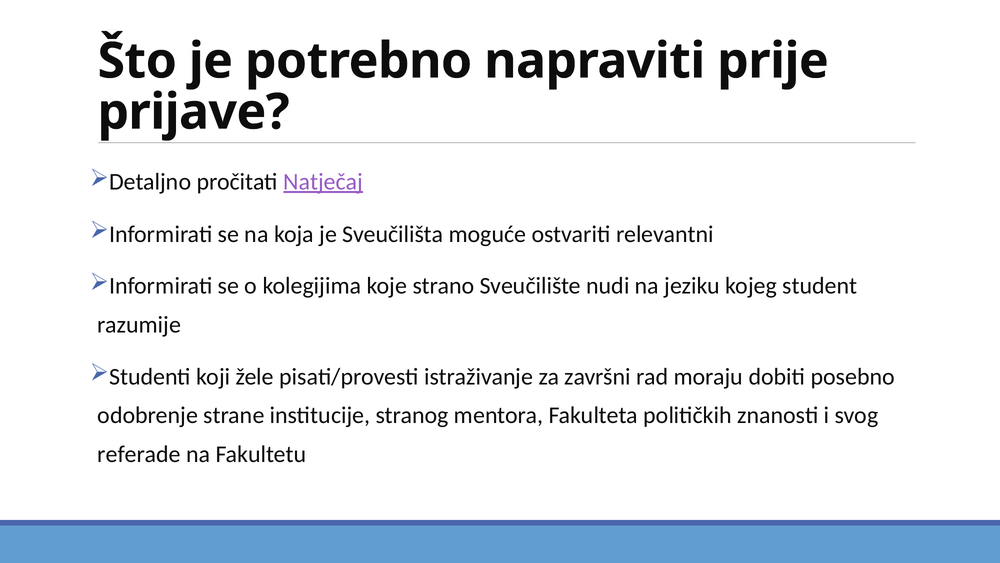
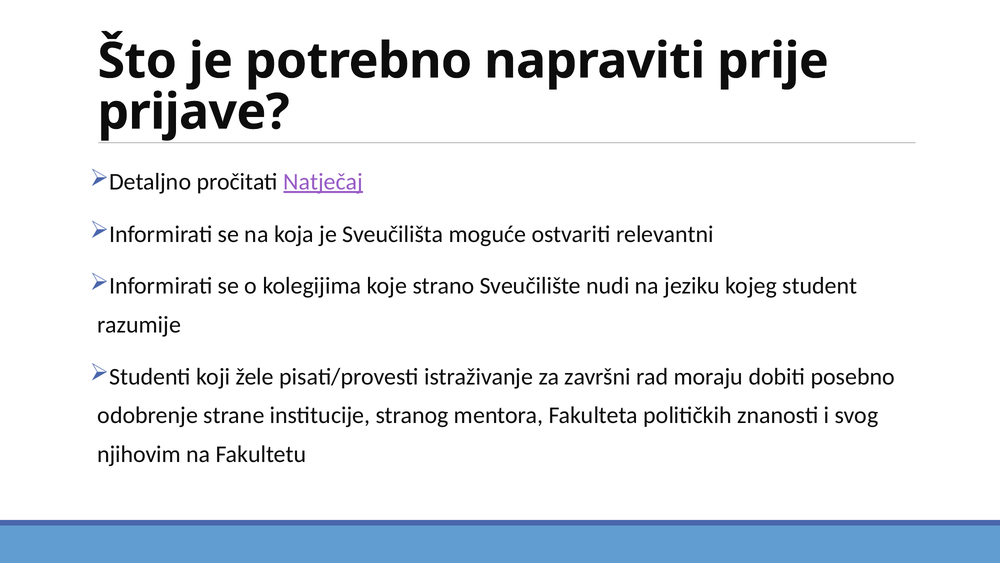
referade: referade -> njihovim (139, 454)
